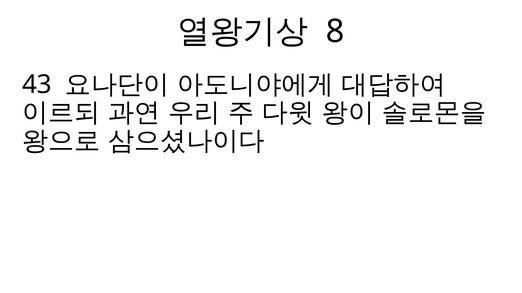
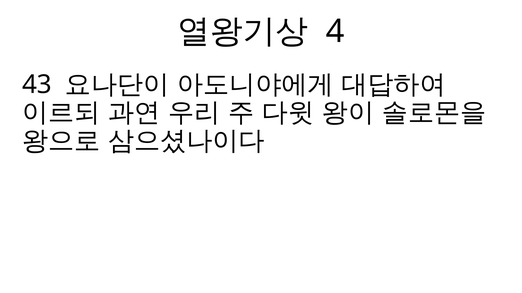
8: 8 -> 4 (335, 31)
